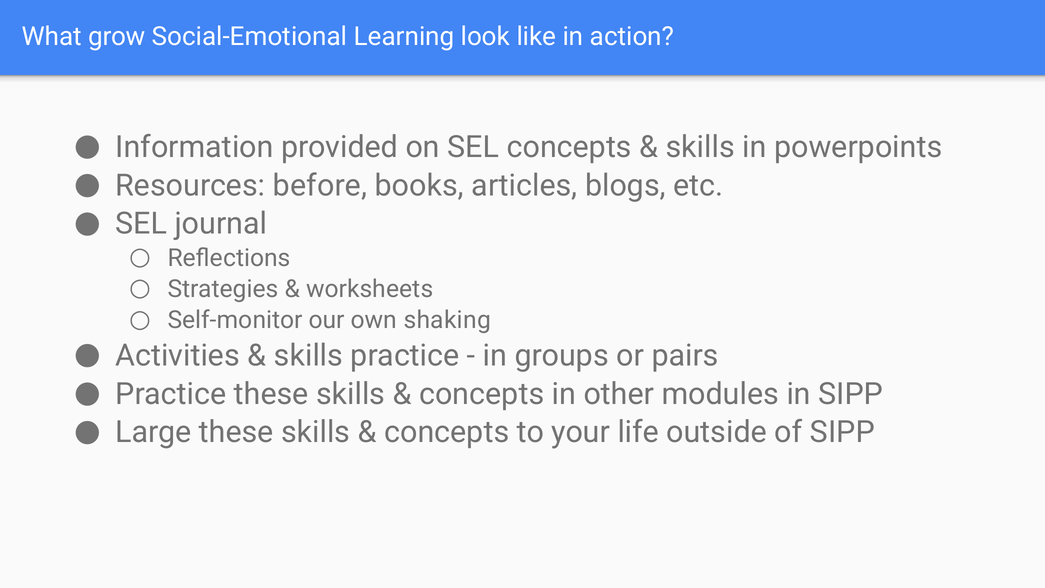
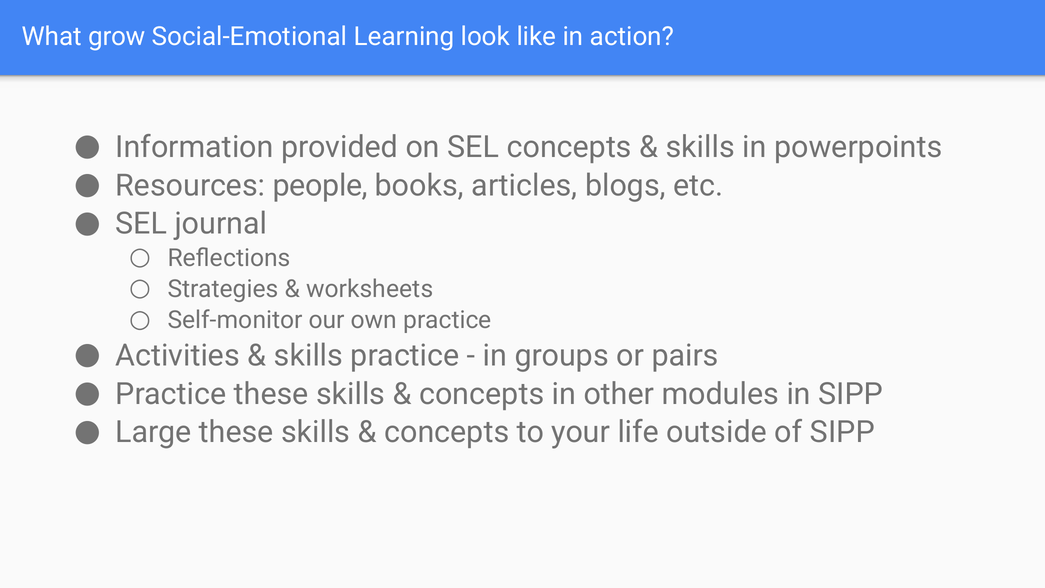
before: before -> people (320, 185)
own shaking: shaking -> practice (447, 320)
